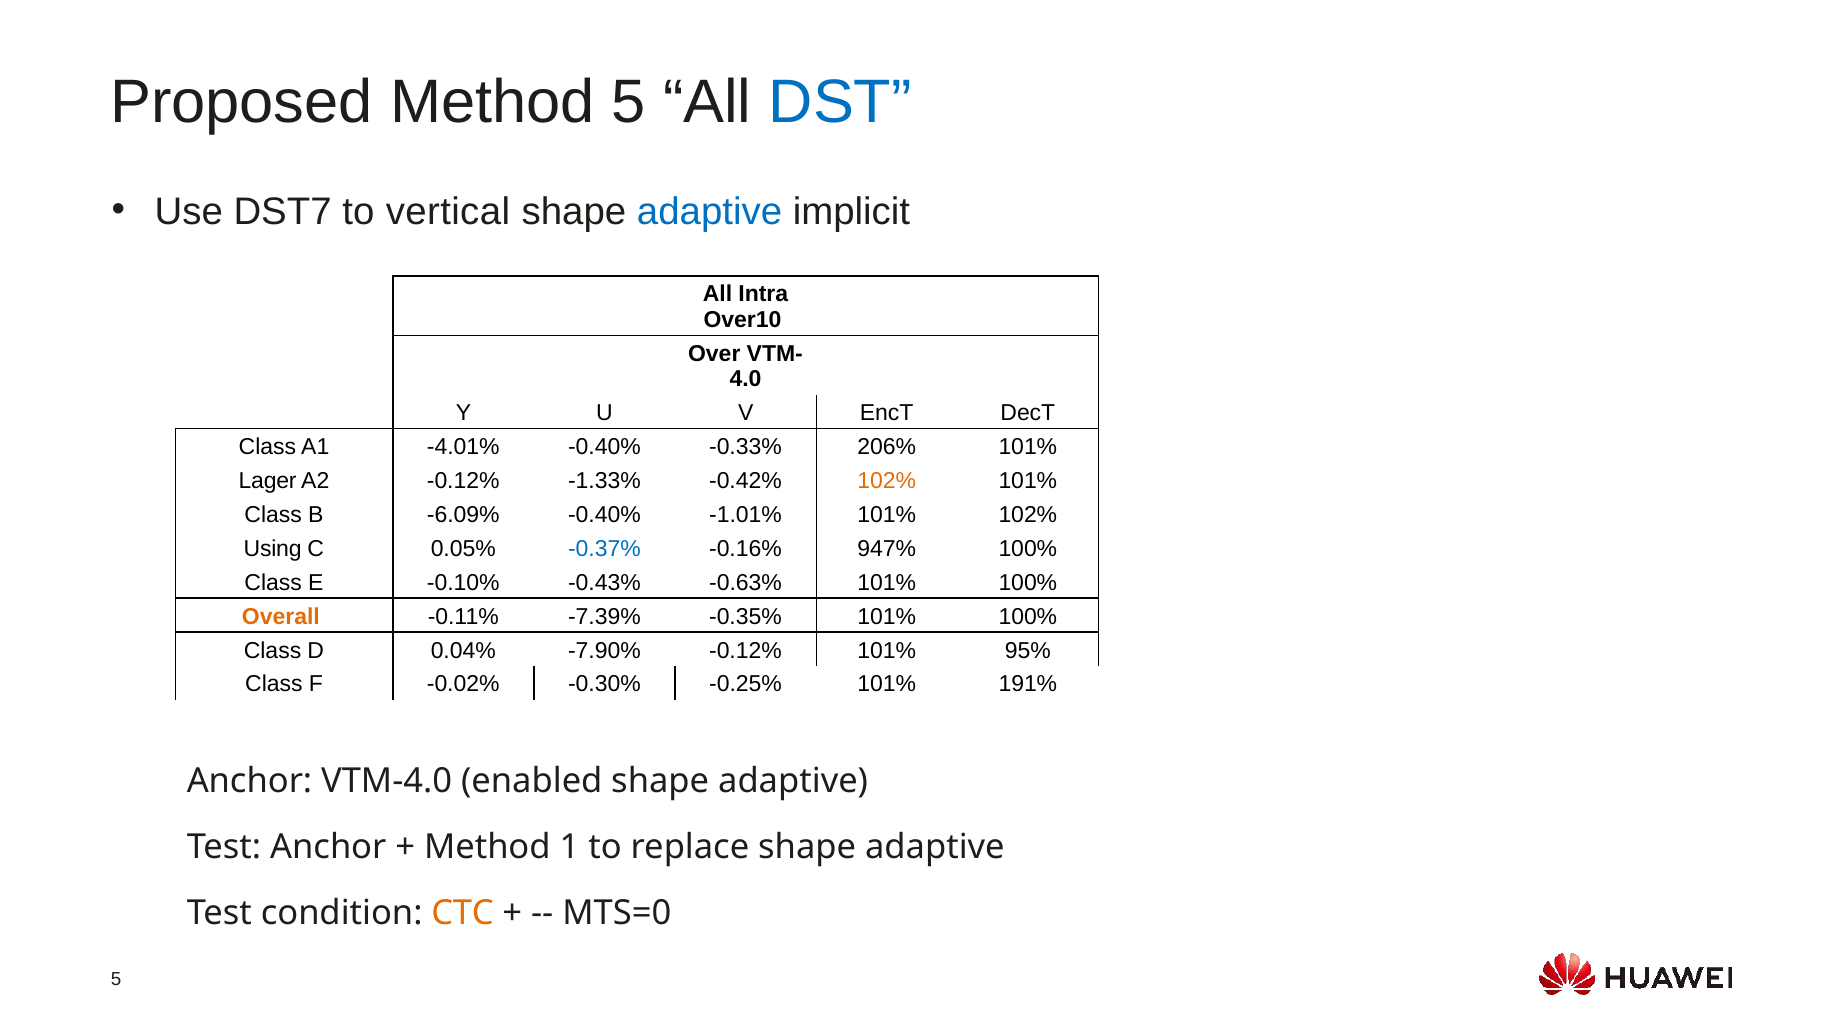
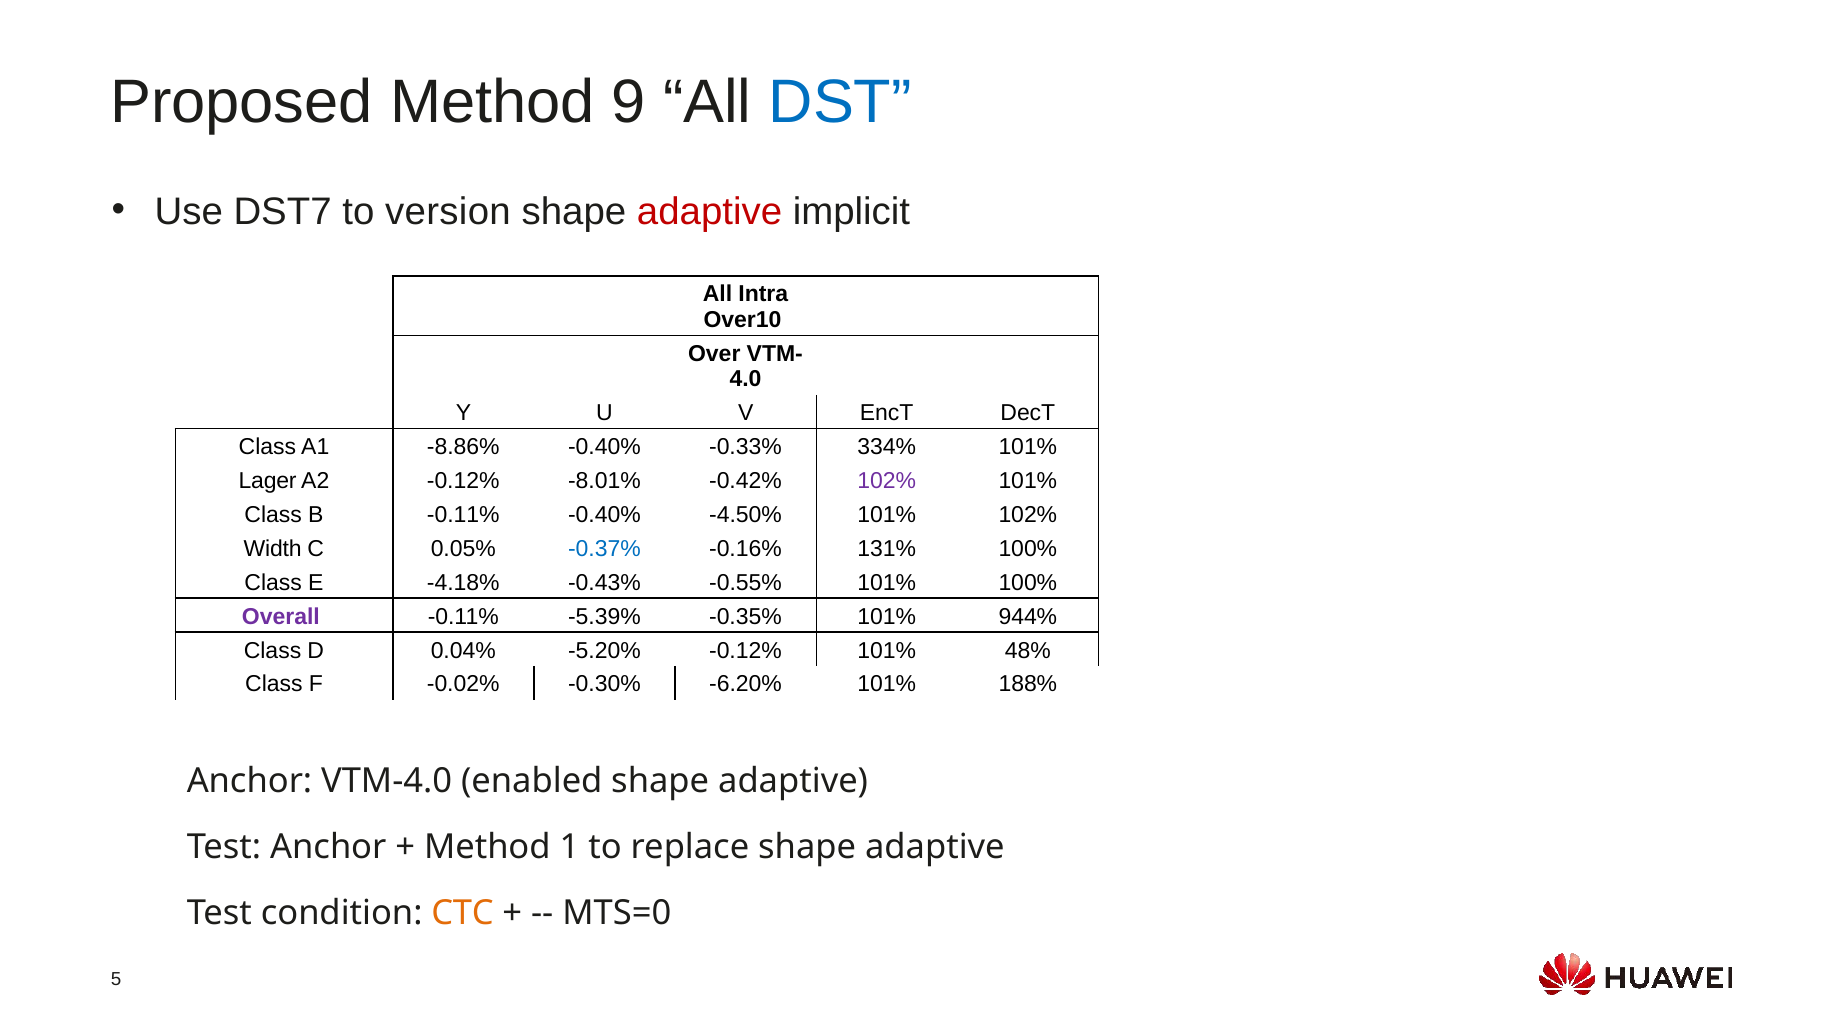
Method 5: 5 -> 9 (629, 102)
vertical: vertical -> version (448, 212)
adaptive colour: blue -> red (710, 212)
-4.01%: -4.01% -> -8.86% (463, 447)
206%: 206% -> 334% (887, 447)
-1.33%: -1.33% -> -8.01% (604, 481)
102% colour: orange -> purple (887, 481)
B -6.09%: -6.09% -> -0.11% (463, 515)
-1.01%: -1.01% -> -4.50% (746, 515)
Using: Using -> Width (273, 549)
947%: 947% -> 131% (887, 549)
-0.10%: -0.10% -> -4.18% (463, 583)
-0.63%: -0.63% -> -0.55% (746, 583)
Overall colour: orange -> purple (281, 617)
-7.39%: -7.39% -> -5.39% (604, 617)
-0.35% 101% 100%: 100% -> 944% (1028, 617)
-7.90%: -7.90% -> -5.20% (604, 651)
95%: 95% -> 48% (1028, 651)
-0.25%: -0.25% -> -6.20% (746, 685)
191%: 191% -> 188% (1028, 685)
